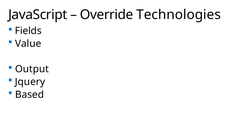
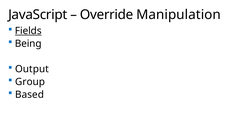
Technologies: Technologies -> Manipulation (179, 15)
Fields underline: none -> present (28, 31)
Value: Value -> Being (28, 43)
Jquery: Jquery -> Group (30, 82)
